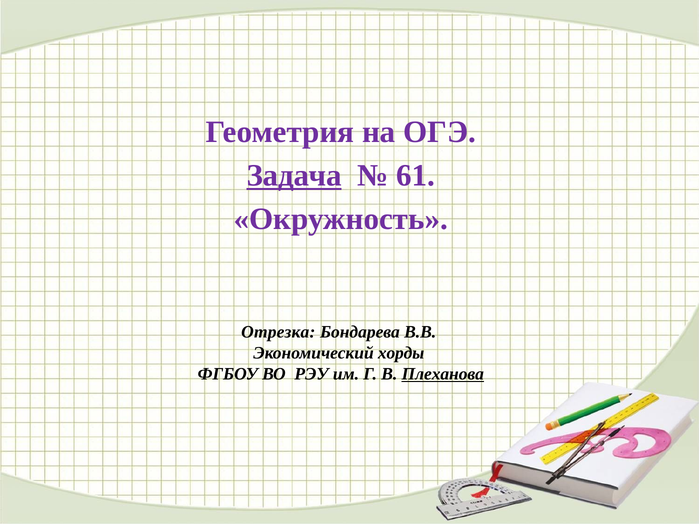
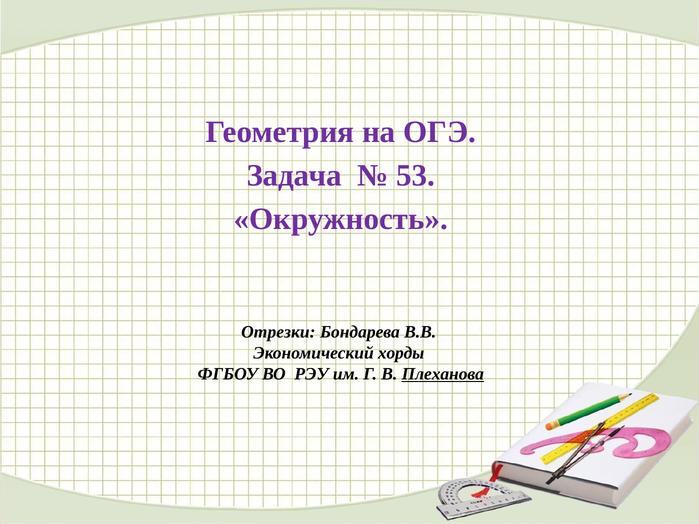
Задача underline: present -> none (294, 176)
61: 61 -> 53 (416, 176)
Отрезка: Отрезка -> Отрезки (278, 332)
